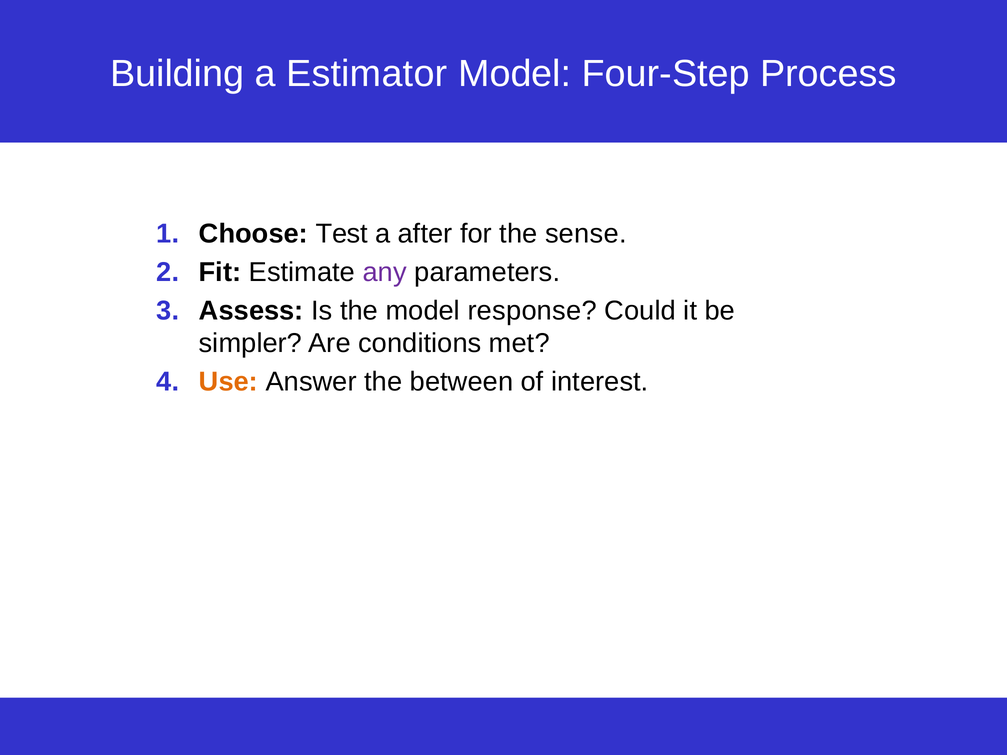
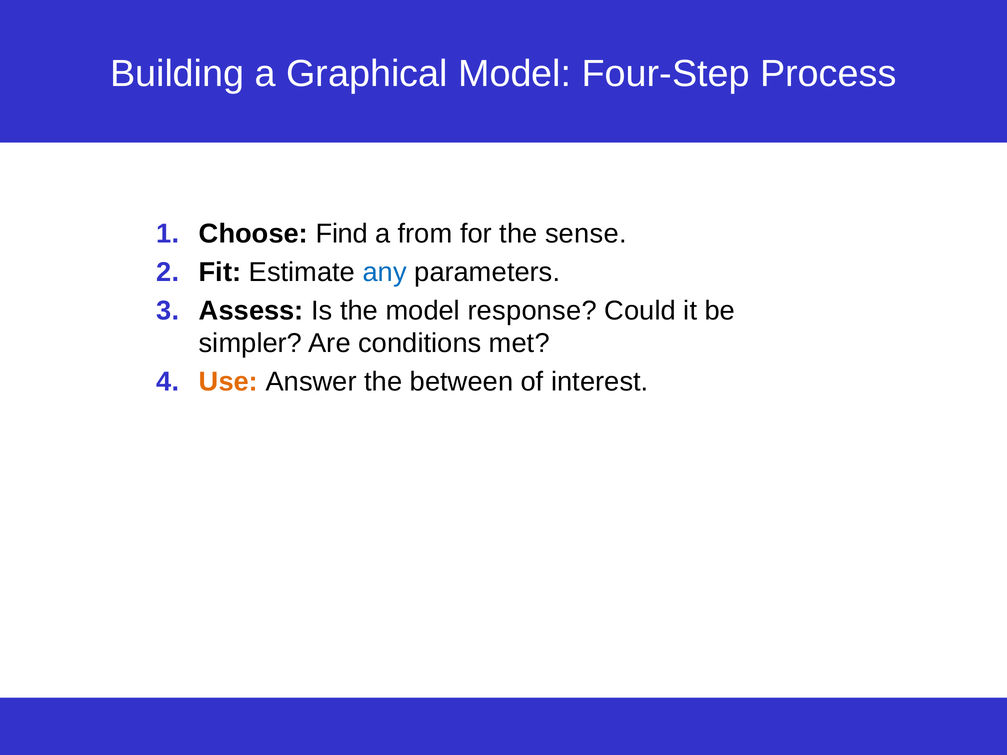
Estimator: Estimator -> Graphical (367, 74)
Test: Test -> Find (342, 234)
after: after -> from (425, 234)
any colour: purple -> blue (385, 272)
